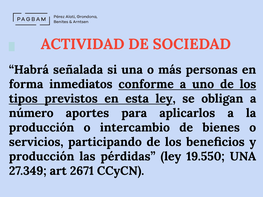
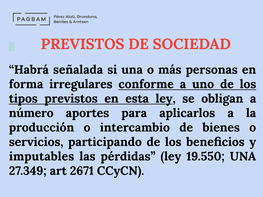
ACTIVIDAD: ACTIVIDAD -> PREVISTOS (83, 44)
inmediatos: inmediatos -> irregulares (81, 84)
producción: producción -> imputables (42, 157)
